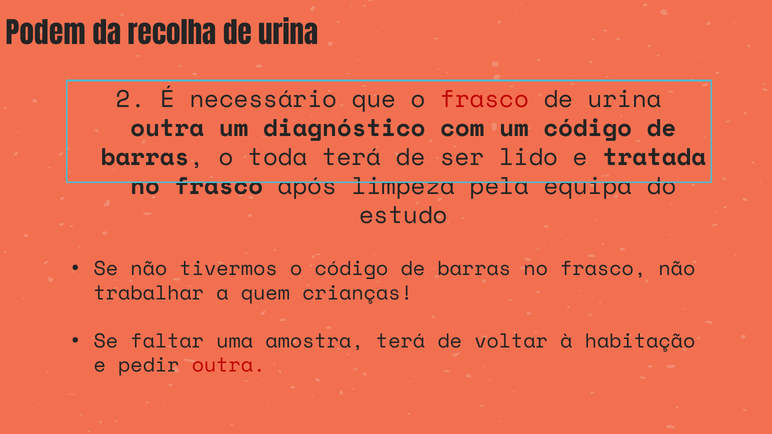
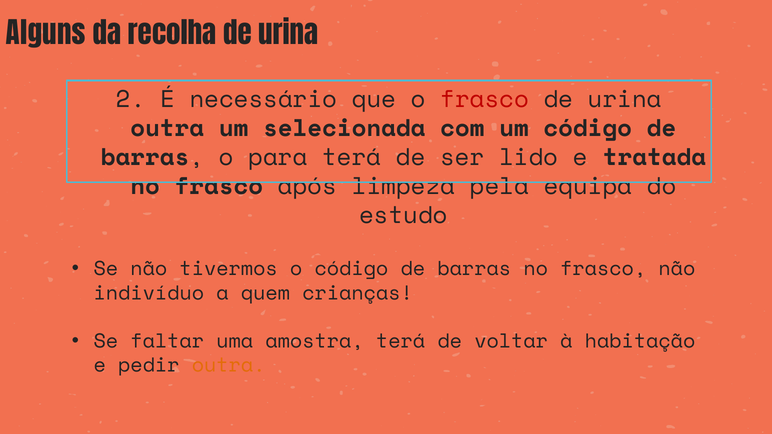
Podem: Podem -> Alguns (46, 35)
diagnóstico: diagnóstico -> selecionada (344, 128)
toda: toda -> para (278, 157)
trabalhar: trabalhar -> indivíduo (149, 293)
outra colour: red -> orange (229, 365)
